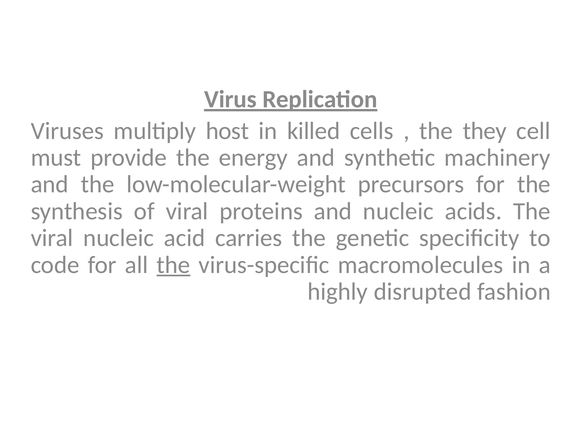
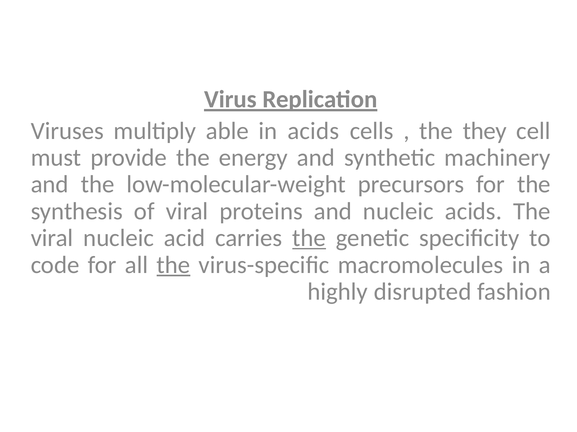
host: host -> able (227, 131)
in killed: killed -> acids (313, 131)
the underline: none -> present (309, 238)
